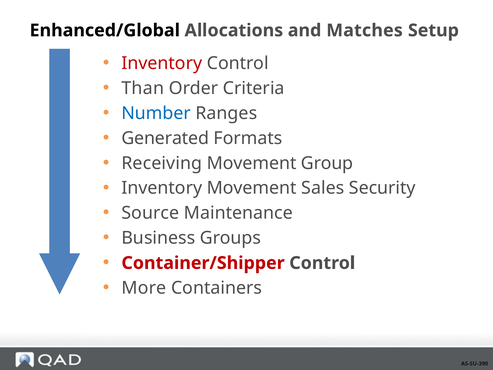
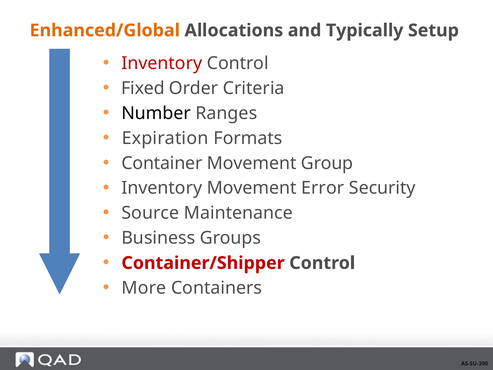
Enhanced/Global colour: black -> orange (105, 30)
Matches: Matches -> Typically (365, 30)
Than: Than -> Fixed (143, 88)
Number colour: blue -> black (156, 113)
Generated: Generated -> Expiration (165, 138)
Receiving: Receiving -> Container (162, 163)
Sales: Sales -> Error (323, 188)
